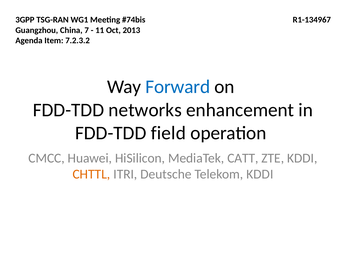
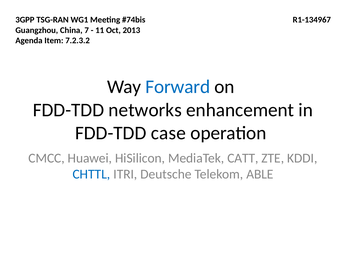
field: field -> case (168, 133)
CHTTL colour: orange -> blue (91, 174)
Telekom KDDI: KDDI -> ABLE (260, 174)
